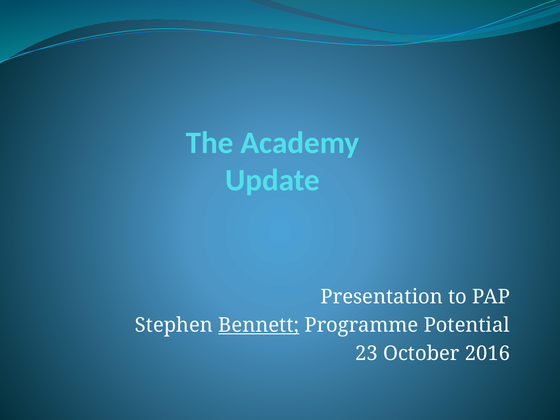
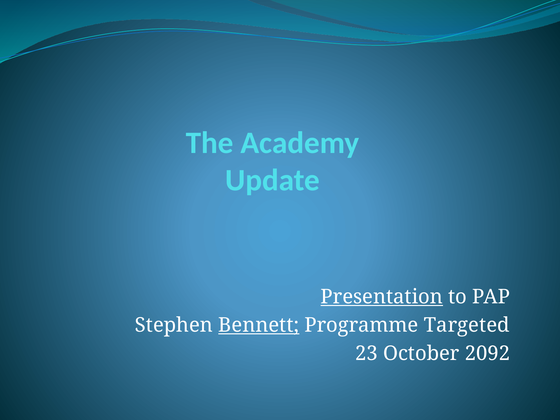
Presentation underline: none -> present (382, 297)
Potential: Potential -> Targeted (467, 325)
2016: 2016 -> 2092 (487, 353)
